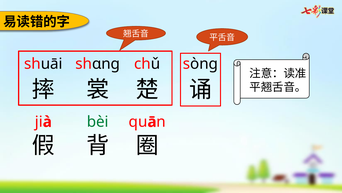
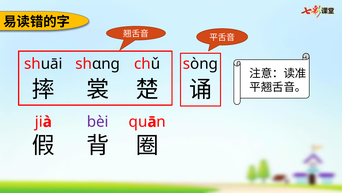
bèi colour: green -> purple (98, 122)
